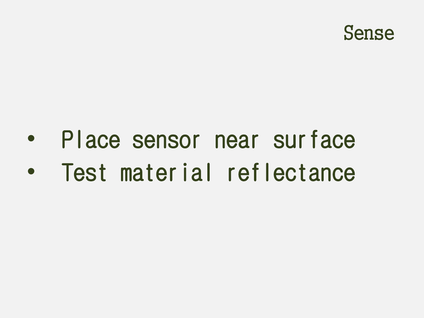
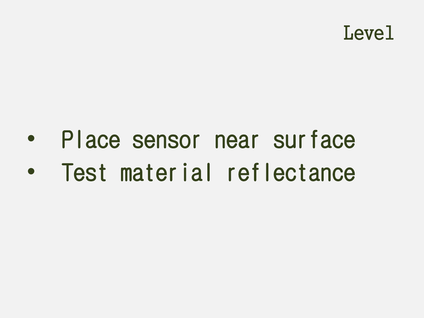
Sense: Sense -> Level (369, 33)
